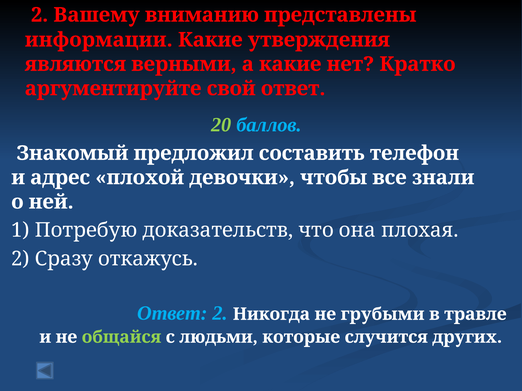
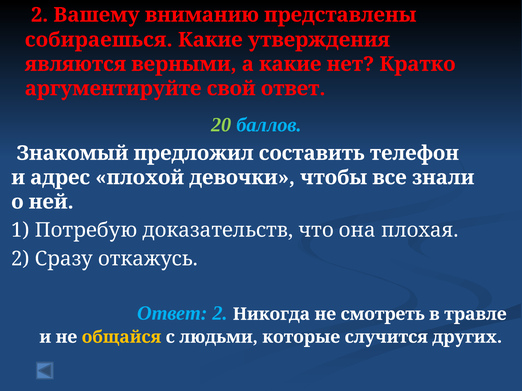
информации: информации -> собираешься (99, 40)
грубыми: грубыми -> смотреть (383, 315)
общайся colour: light green -> yellow (122, 337)
